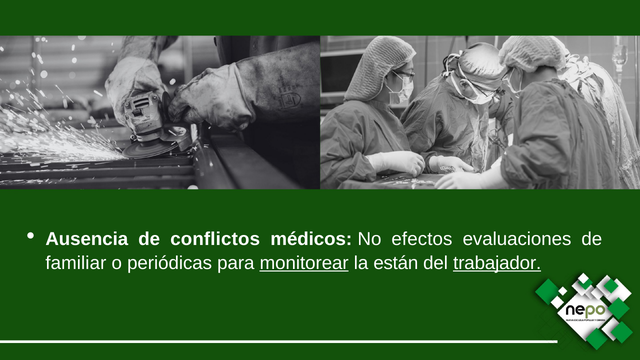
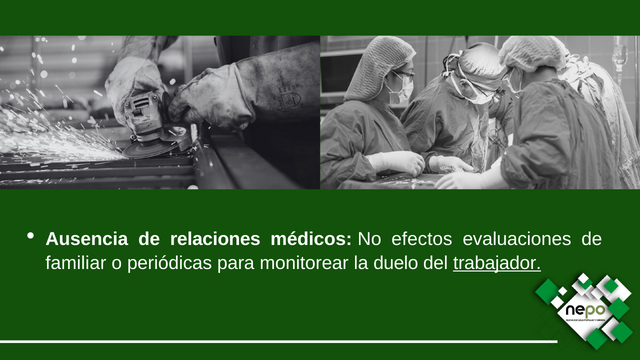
conflictos: conflictos -> relaciones (215, 239)
monitorear underline: present -> none (304, 263)
están: están -> duelo (396, 263)
